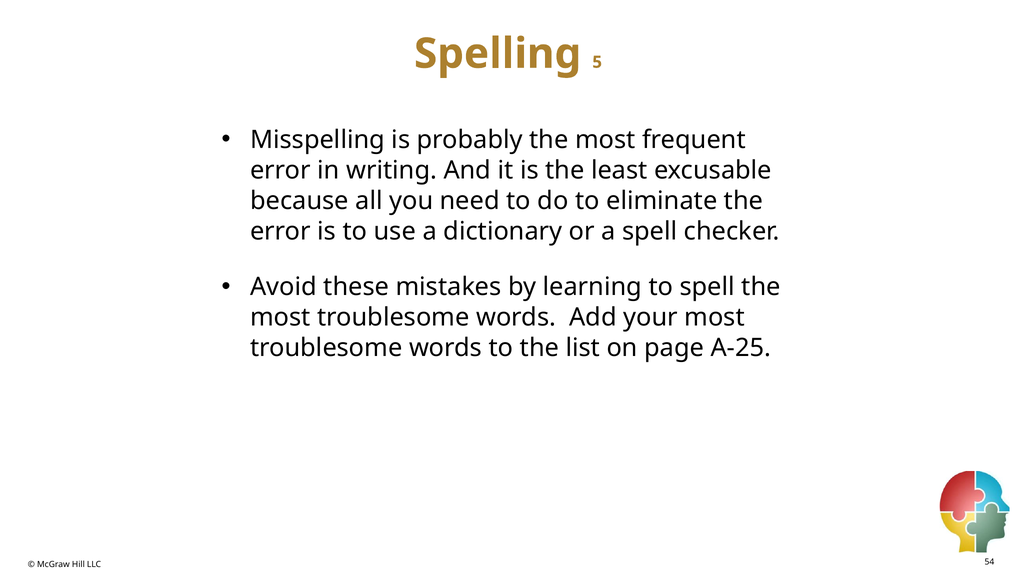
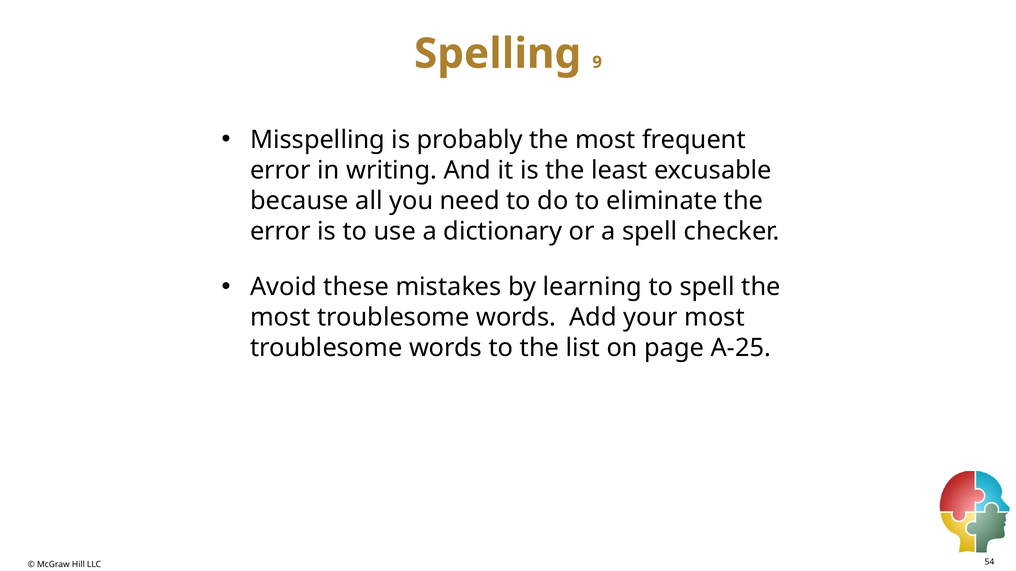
5: 5 -> 9 (597, 62)
